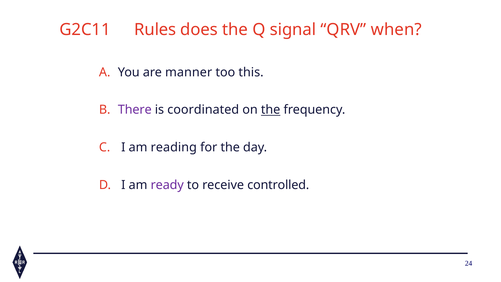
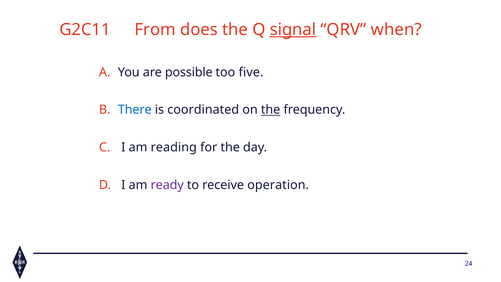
Rules: Rules -> From (155, 30)
signal underline: none -> present (293, 30)
manner: manner -> possible (189, 72)
this: this -> five (251, 72)
There colour: purple -> blue (135, 110)
controlled: controlled -> operation (278, 185)
